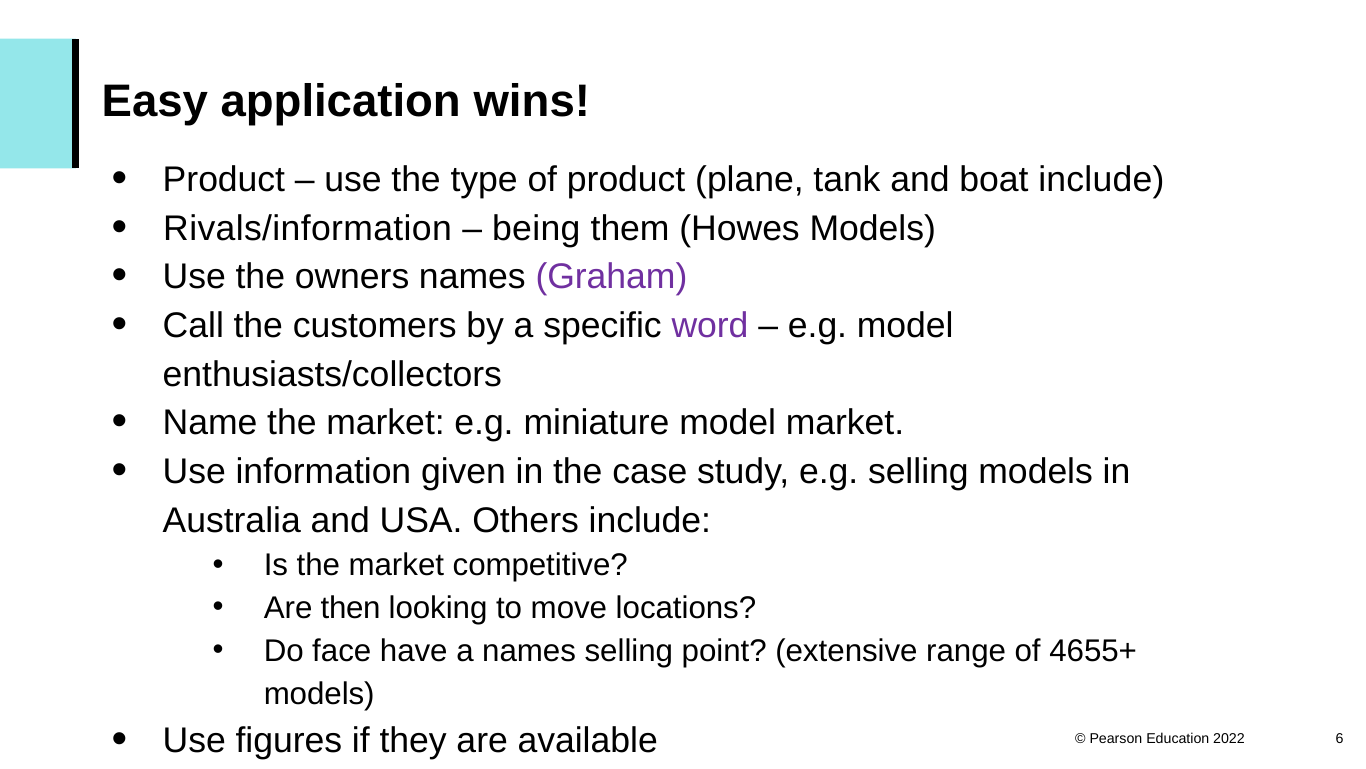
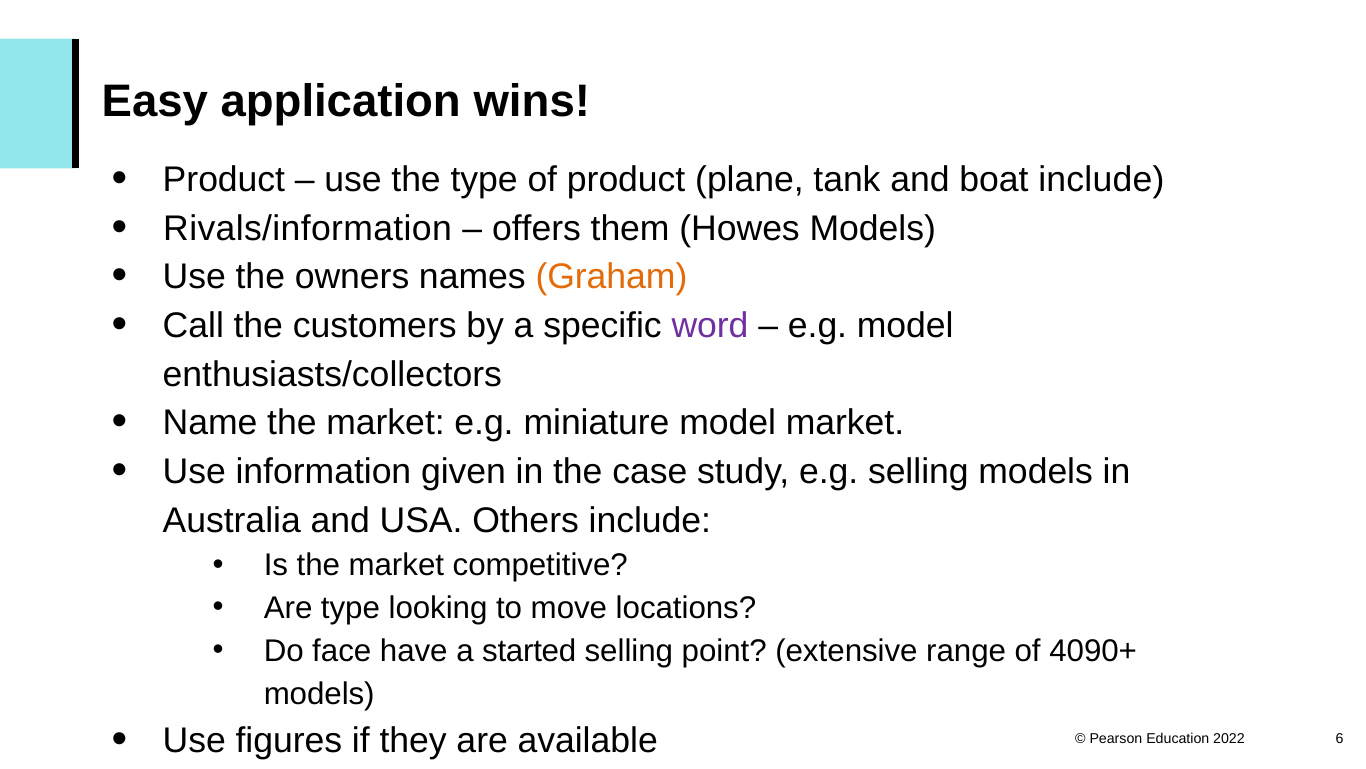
being: being -> offers (536, 228)
Graham colour: purple -> orange (611, 277)
Are then: then -> type (350, 608)
a names: names -> started (529, 651)
4655+: 4655+ -> 4090+ (1093, 651)
